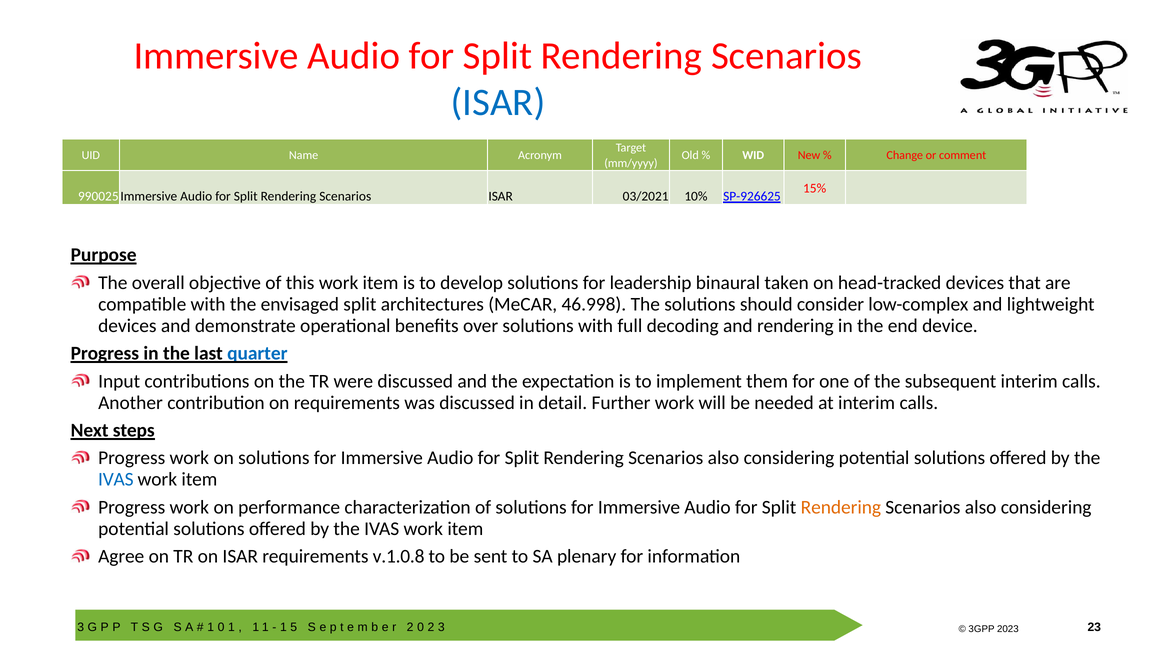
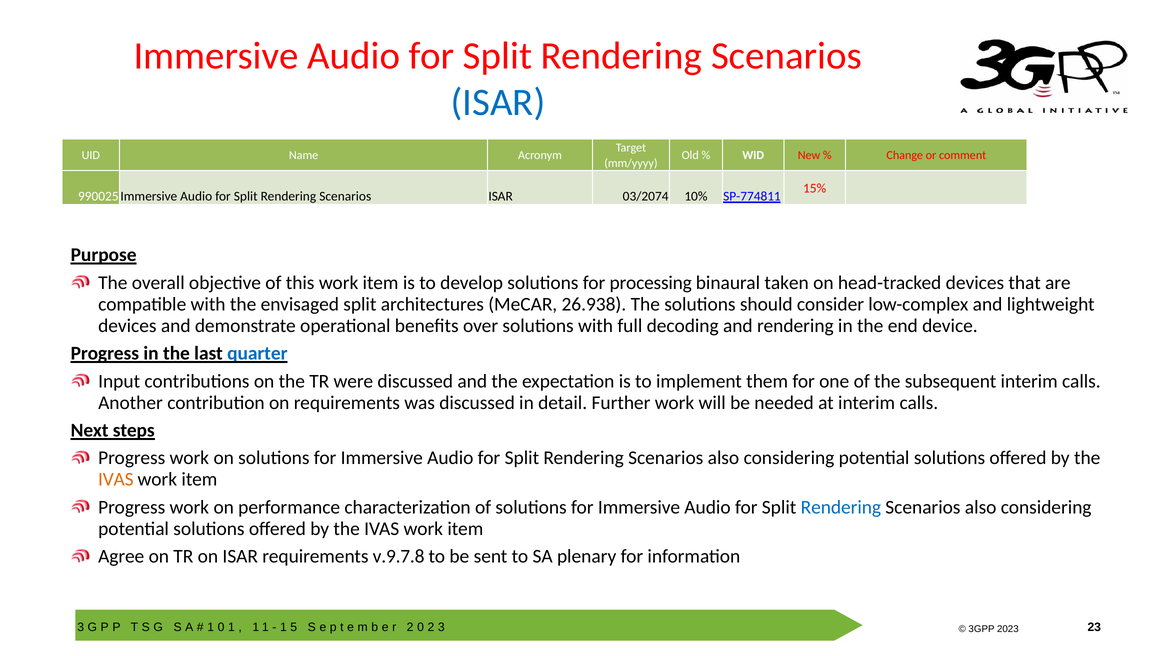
03/2021: 03/2021 -> 03/2074 (646, 197)
SP-926625: SP-926625 -> SP-774811 (752, 197)
leadership: leadership -> processing (651, 283)
46.998: 46.998 -> 26.938 (594, 305)
IVAS colour: blue -> orange (116, 480)
Rendering colour: orange -> blue (841, 507)
v.1.0.8: v.1.0.8 -> v.9.7.8 (399, 557)
